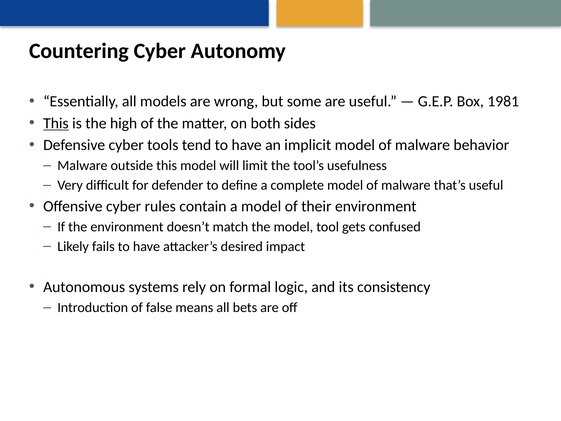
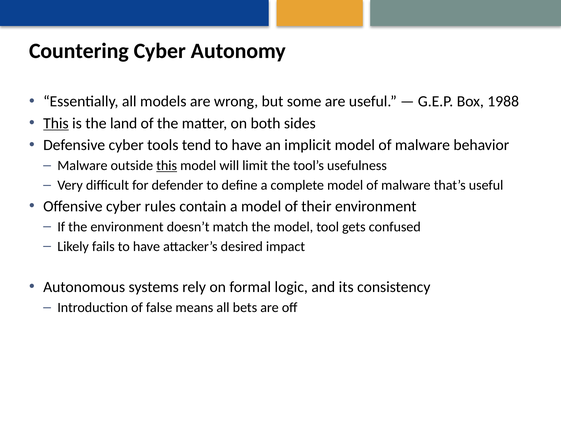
1981: 1981 -> 1988 (503, 101)
high: high -> land (124, 123)
this underline: none -> present (167, 166)
